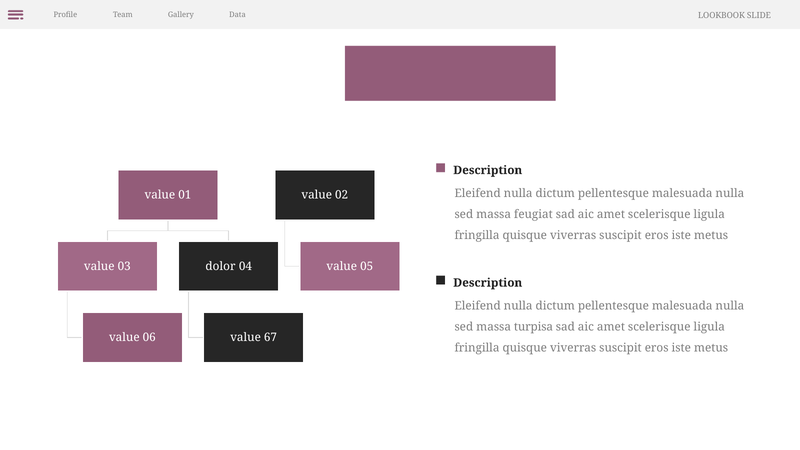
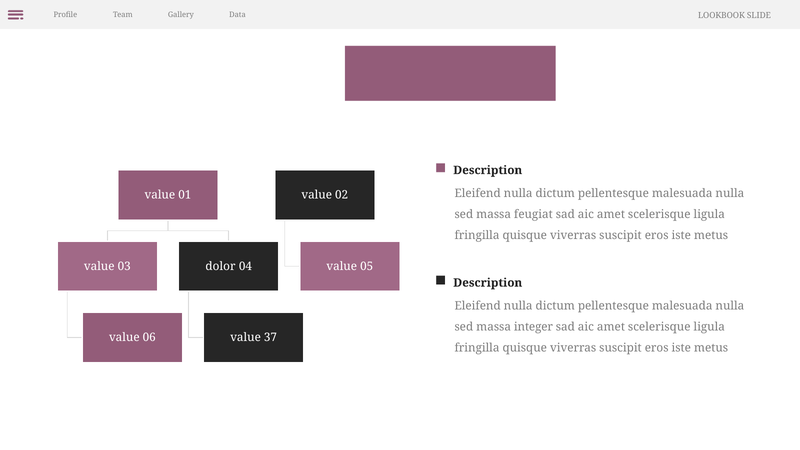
turpisa: turpisa -> integer (533, 327)
67: 67 -> 37 (270, 337)
